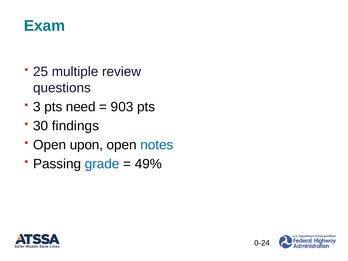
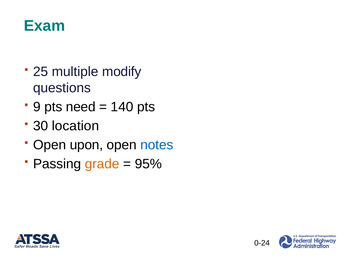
review: review -> modify (122, 72)
3: 3 -> 9 (37, 107)
903: 903 -> 140 (122, 107)
findings: findings -> location (75, 126)
grade colour: blue -> orange (102, 164)
49%: 49% -> 95% (148, 164)
